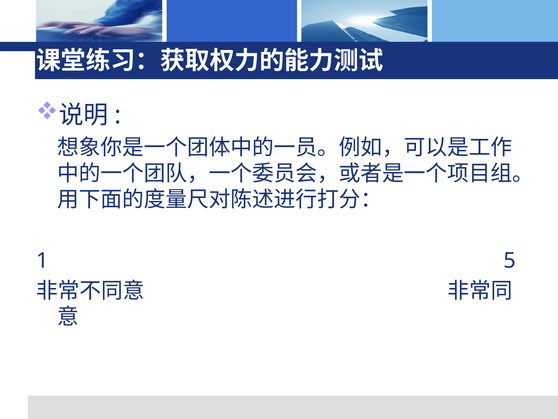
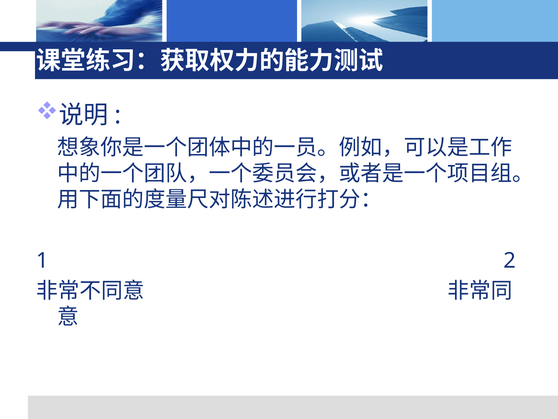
5: 5 -> 2 (510, 260)
